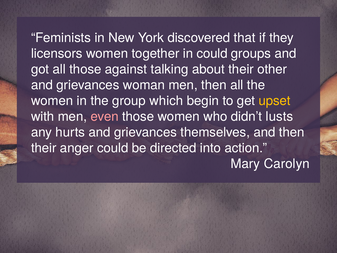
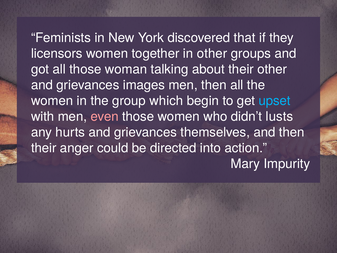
in could: could -> other (212, 53)
against: against -> woman (126, 69)
woman: woman -> images (144, 85)
upset colour: yellow -> light blue (275, 101)
Carolyn: Carolyn -> Impurity (287, 164)
